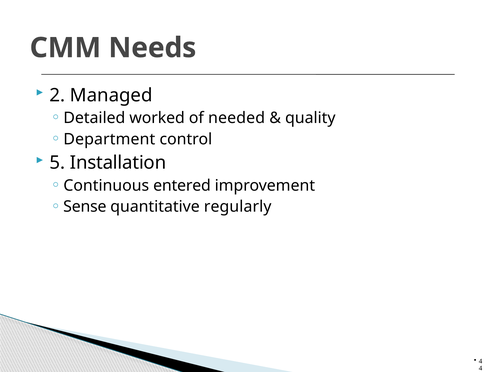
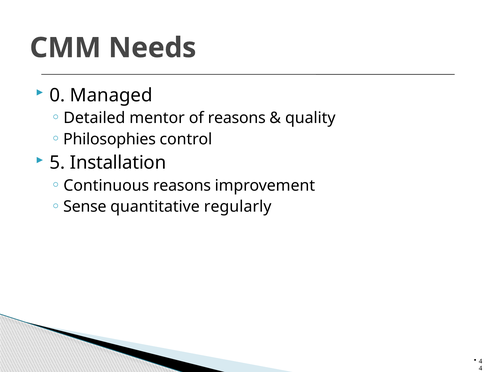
2: 2 -> 0 (57, 95)
worked: worked -> mentor (157, 118)
of needed: needed -> reasons (237, 118)
Department: Department -> Philosophies (109, 139)
Continuous entered: entered -> reasons (182, 186)
